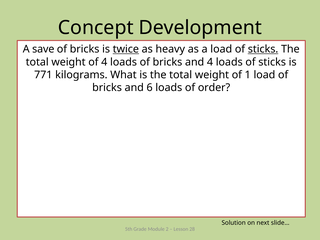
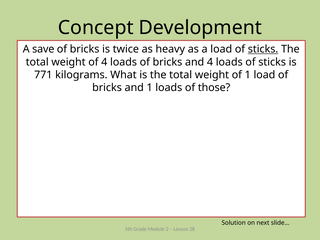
twice underline: present -> none (126, 49)
and 6: 6 -> 1 (150, 88)
order: order -> those (214, 88)
